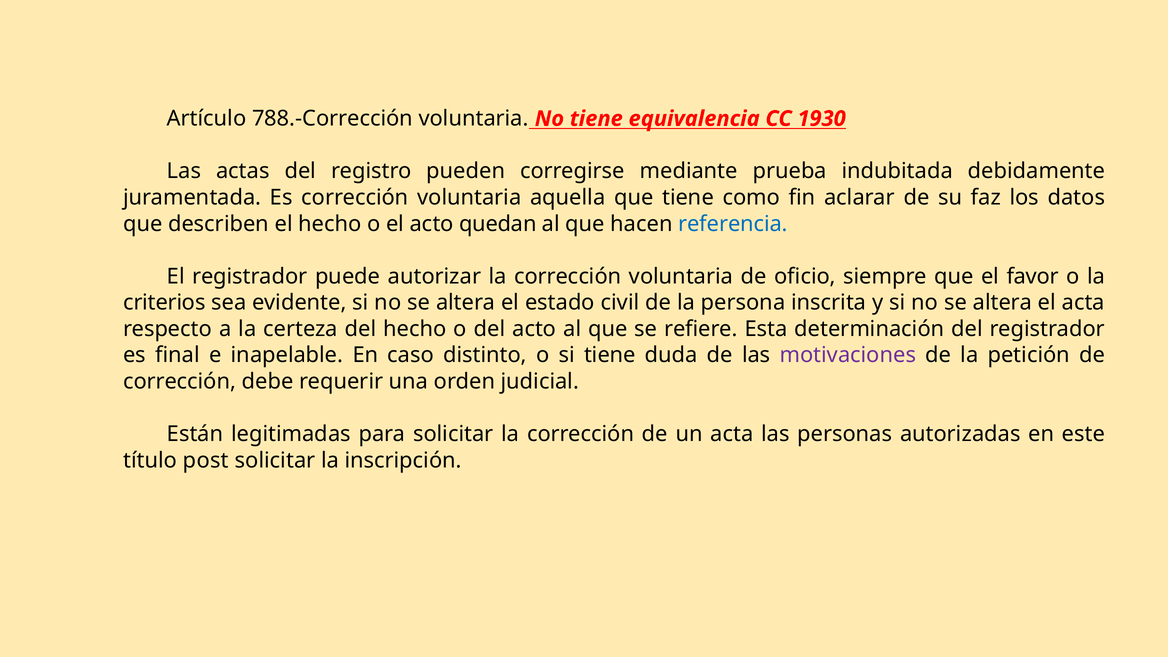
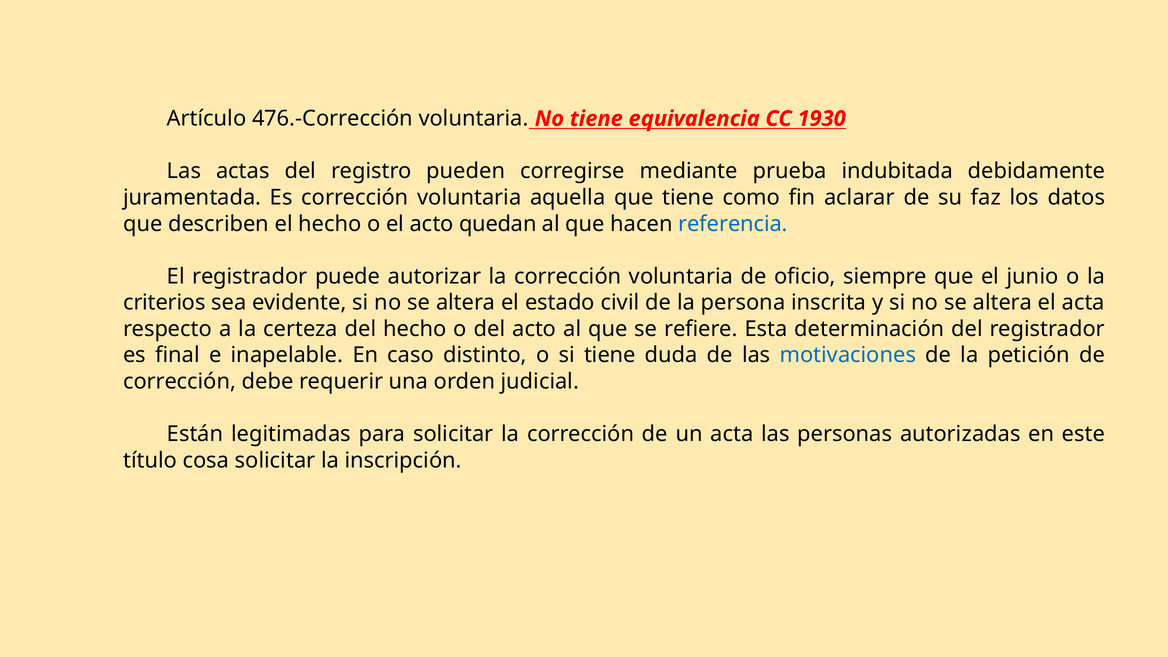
788.-Corrección: 788.-Corrección -> 476.-Corrección (332, 119)
favor: favor -> junio (1033, 276)
motivaciones colour: purple -> blue (848, 355)
post: post -> cosa (206, 460)
